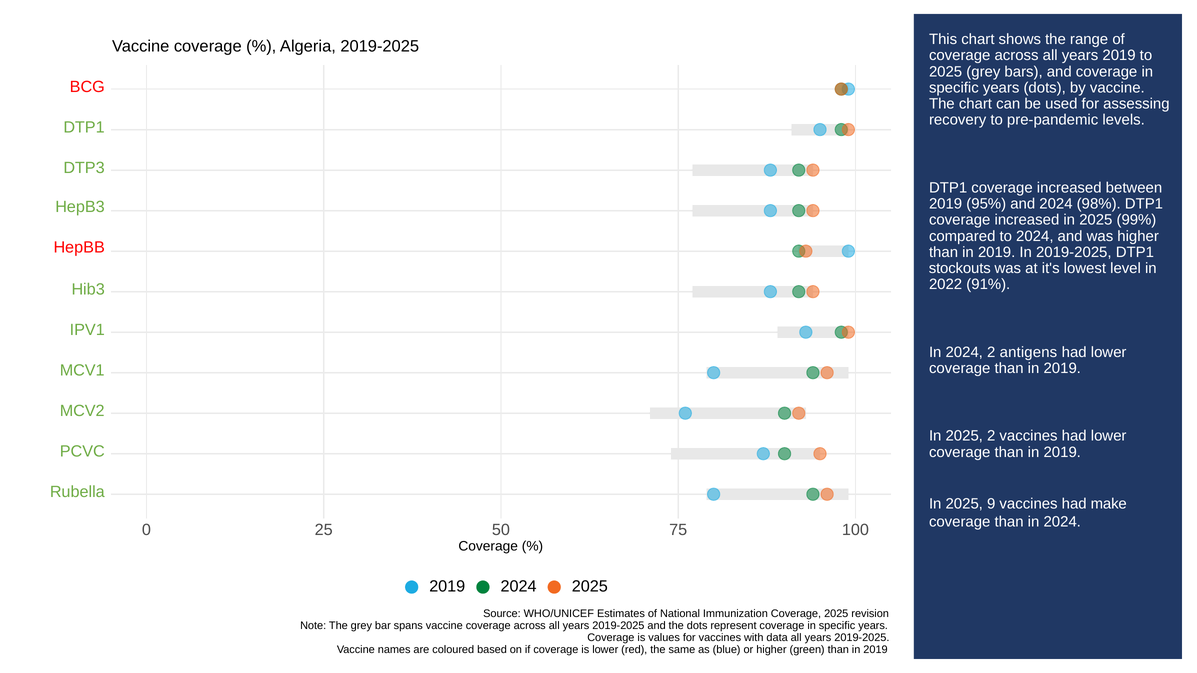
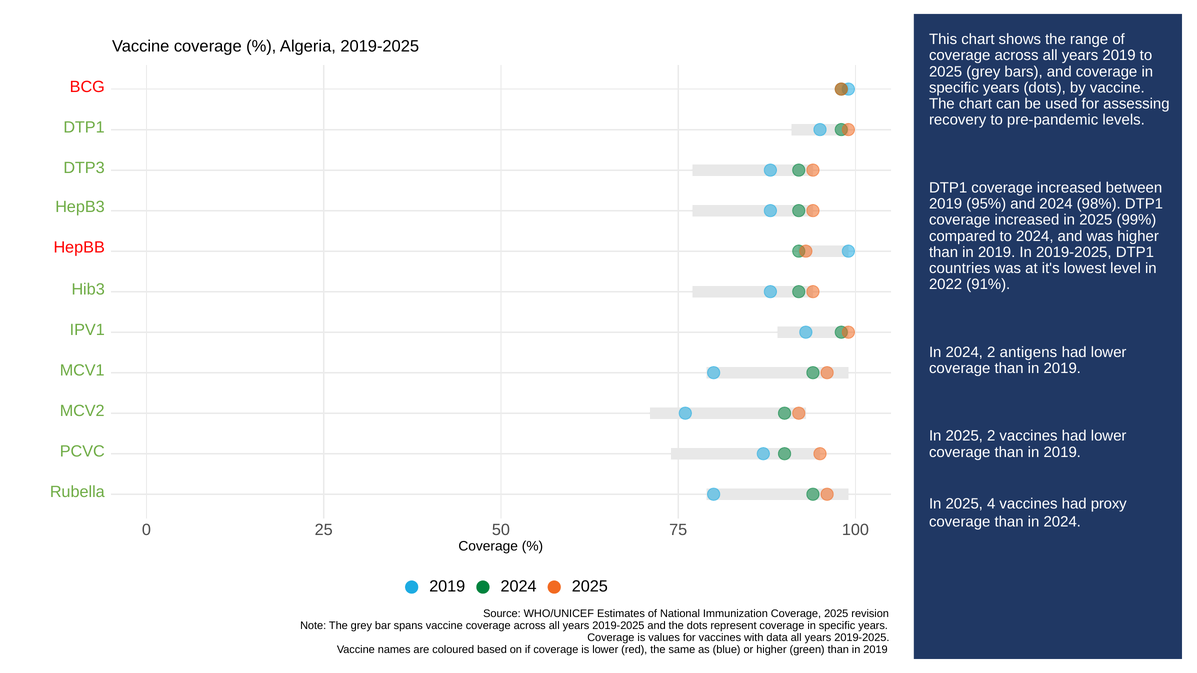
stockouts: stockouts -> countries (960, 269)
9: 9 -> 4 (991, 504)
make: make -> proxy (1109, 504)
